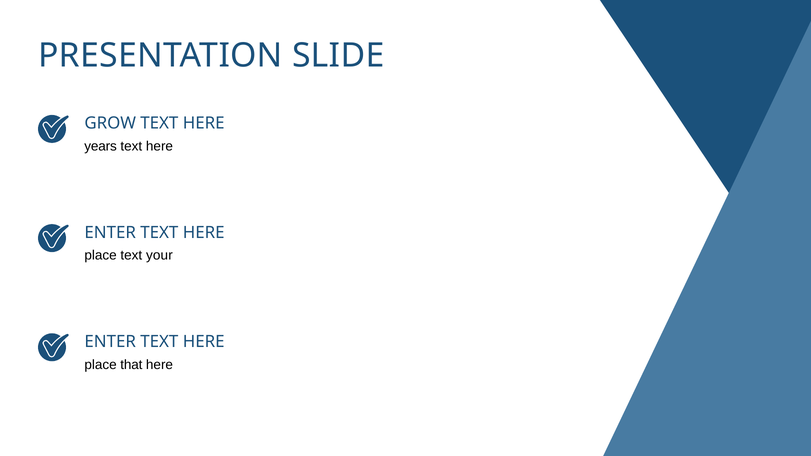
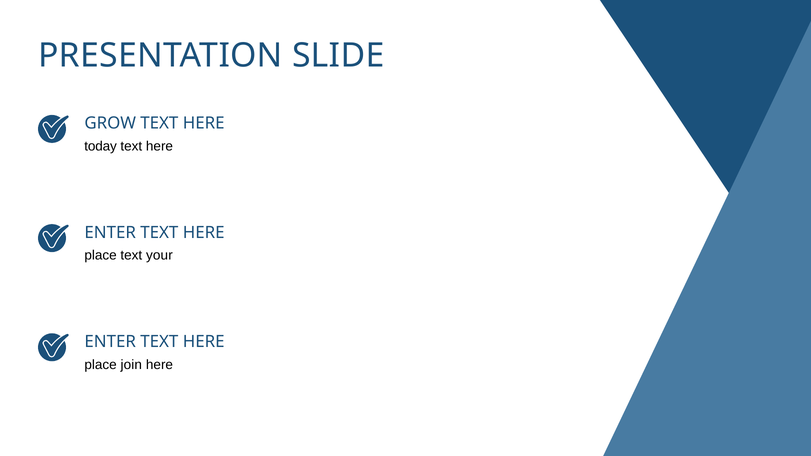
years: years -> today (101, 146)
that: that -> join (131, 365)
